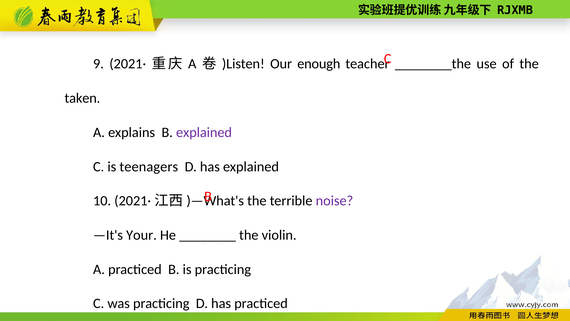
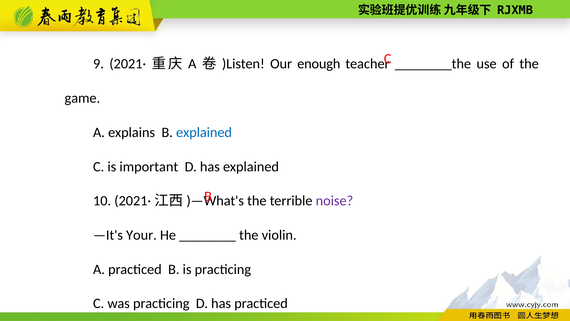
taken: taken -> game (82, 98)
explained colour: purple -> blue (204, 132)
teenagers: teenagers -> important (149, 166)
